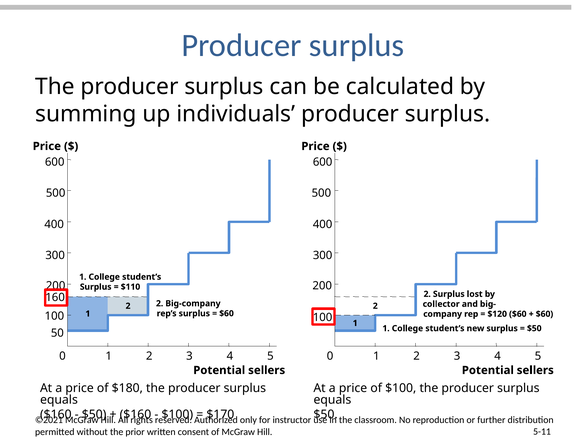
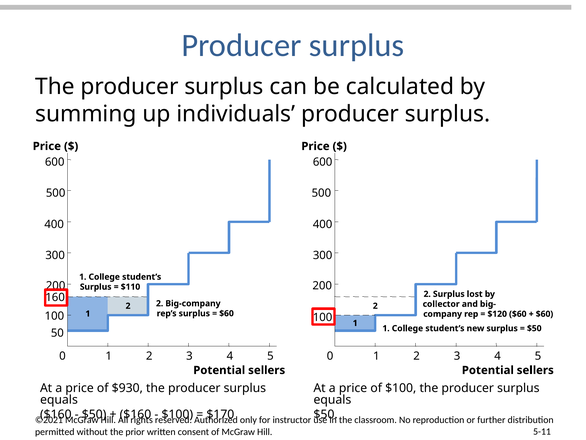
$180: $180 -> $930 (127, 388)
